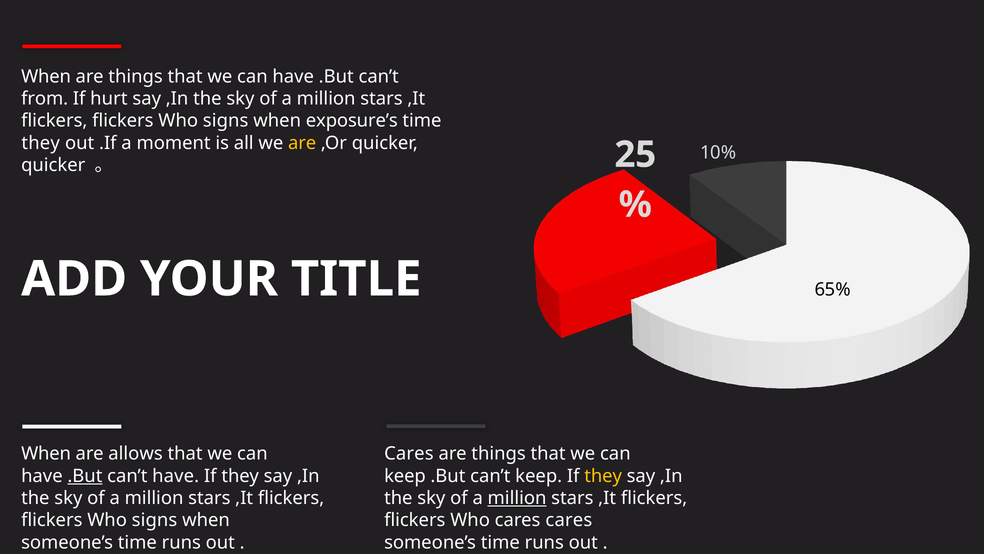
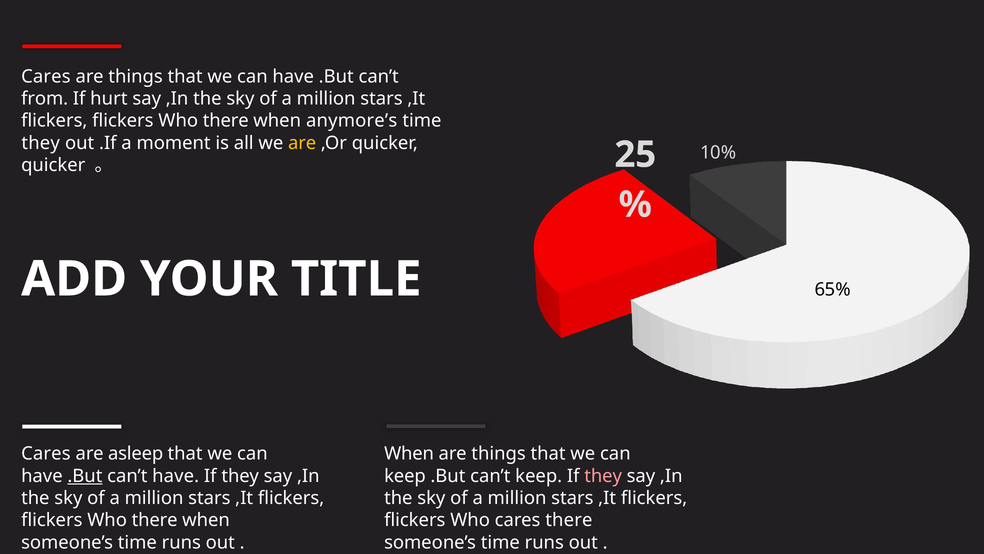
When: When -> Cares (46, 76)
signs: signs -> there (226, 121)
exposure’s: exposure’s -> anymore’s (352, 121)
When: When -> Cares (46, 453)
allows: allows -> asleep (136, 453)
Cares: Cares -> When (409, 453)
they colour: yellow -> pink (603, 476)
million underline: present -> none (517, 498)
signs: signs -> there (155, 520)
cares cares: cares -> there (569, 520)
